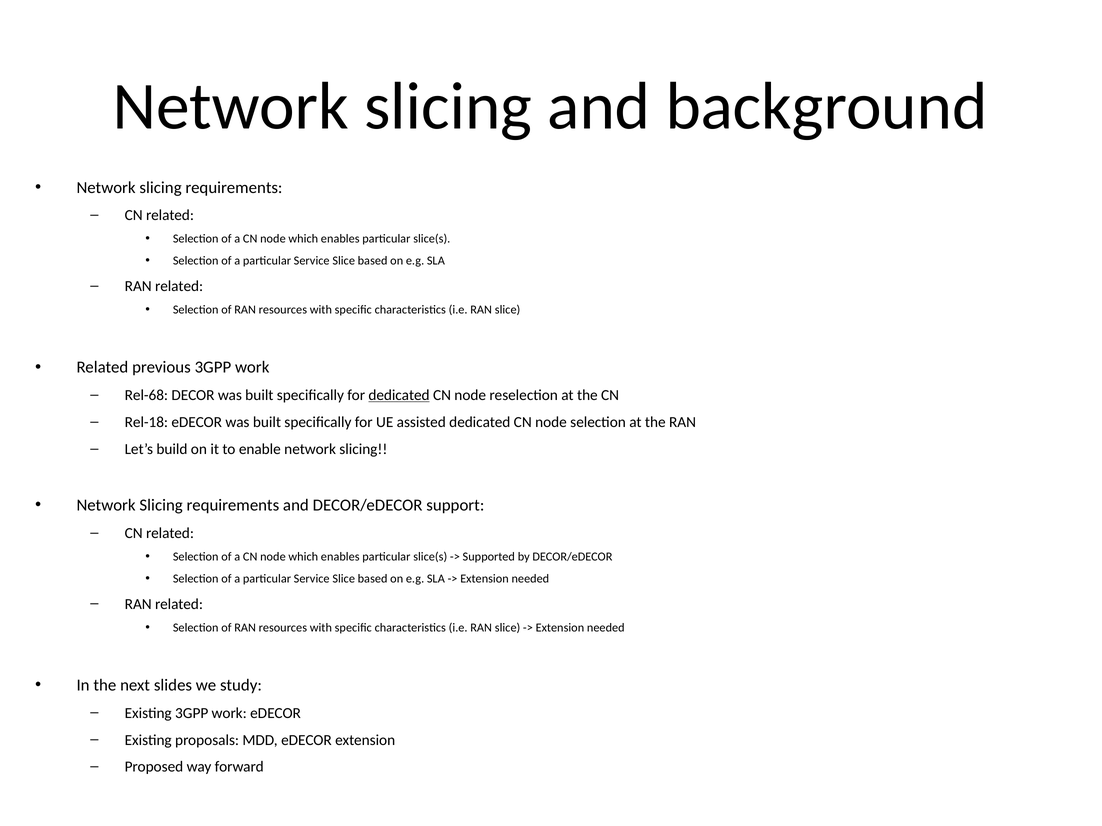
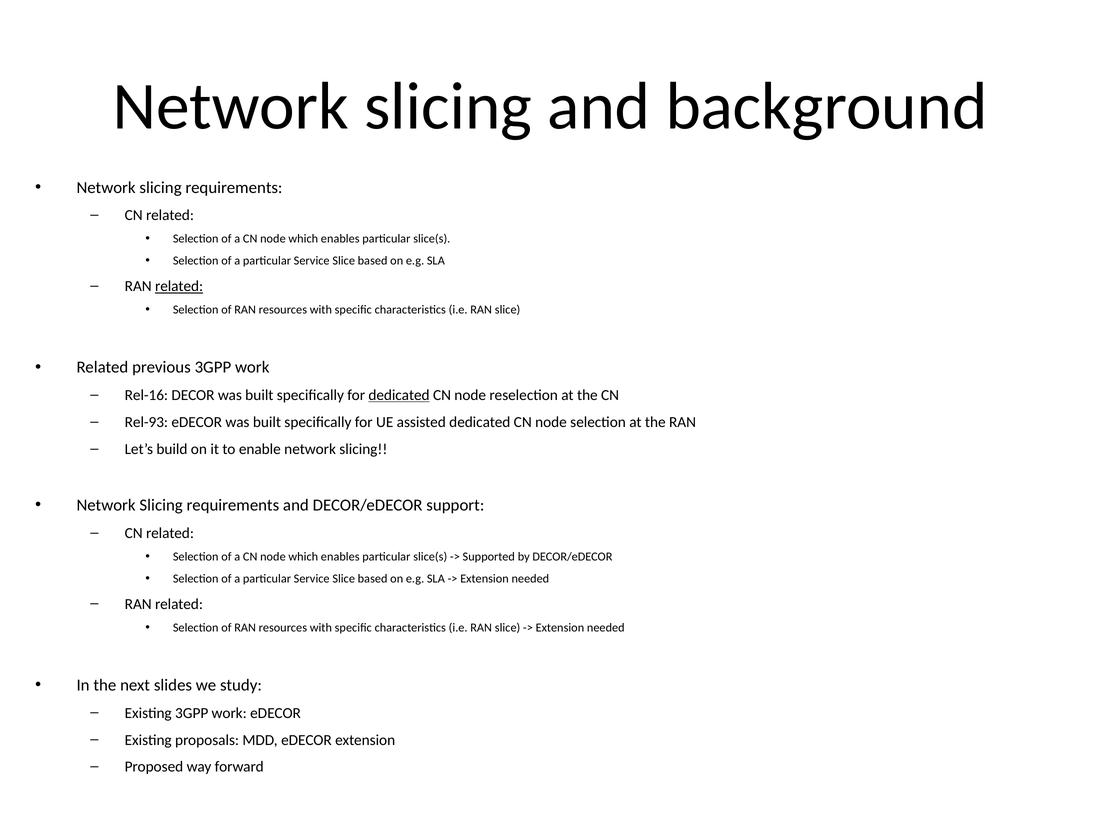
related underline: none -> present (179, 286)
Rel-68: Rel-68 -> Rel-16 (146, 395)
Rel-18: Rel-18 -> Rel-93 (146, 422)
